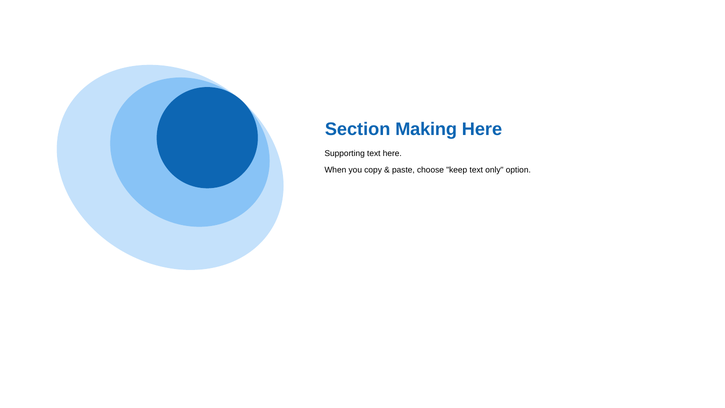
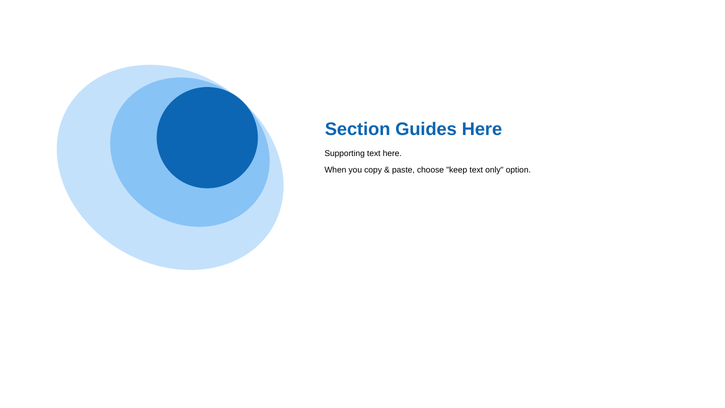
Making: Making -> Guides (426, 129)
